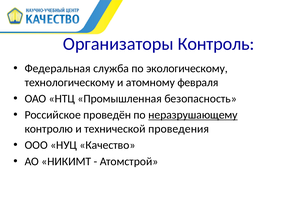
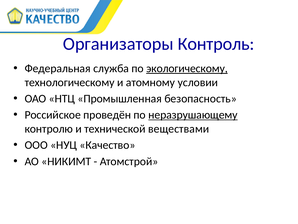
экологическому underline: none -> present (187, 68)
февраля: февраля -> условии (198, 82)
проведения: проведения -> веществами (179, 129)
